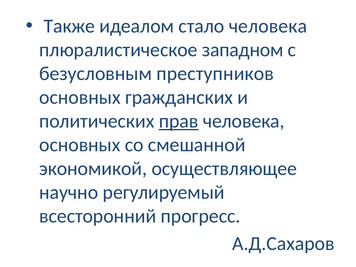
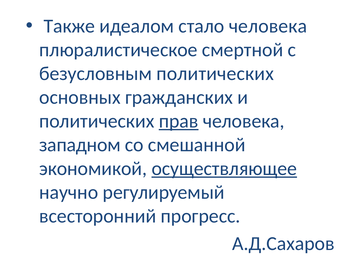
западном: западном -> смертной (243, 50)
безусловным преступников: преступников -> политических (215, 74)
основных: основных -> западном (80, 145)
осуществляющее underline: none -> present (224, 169)
